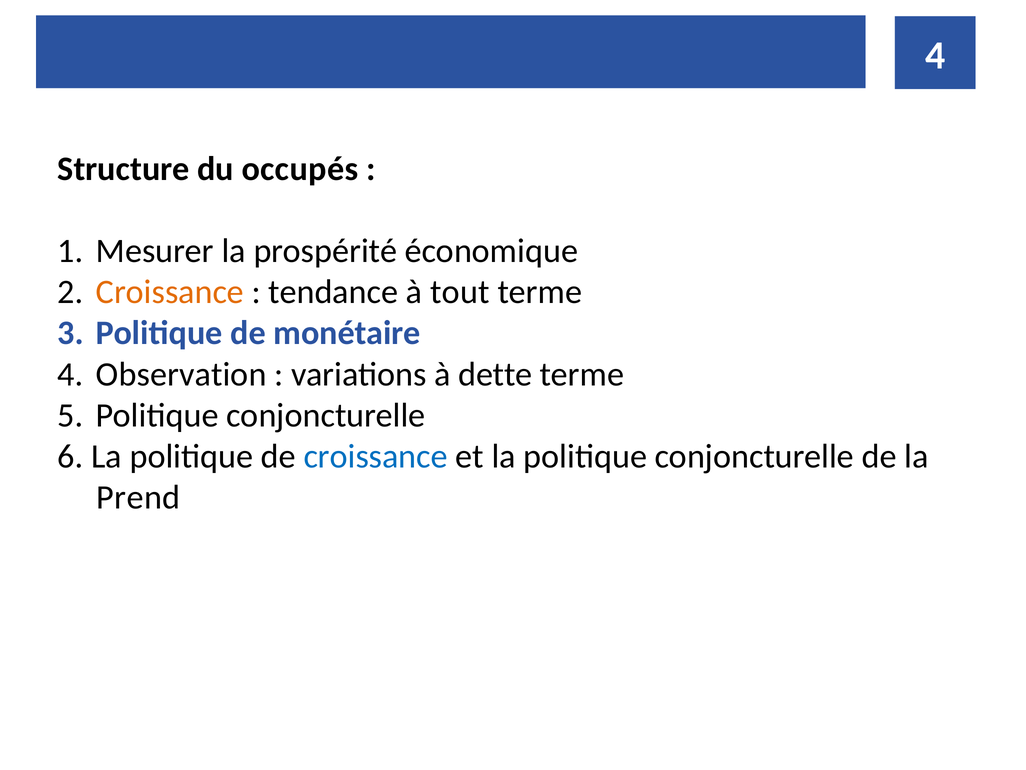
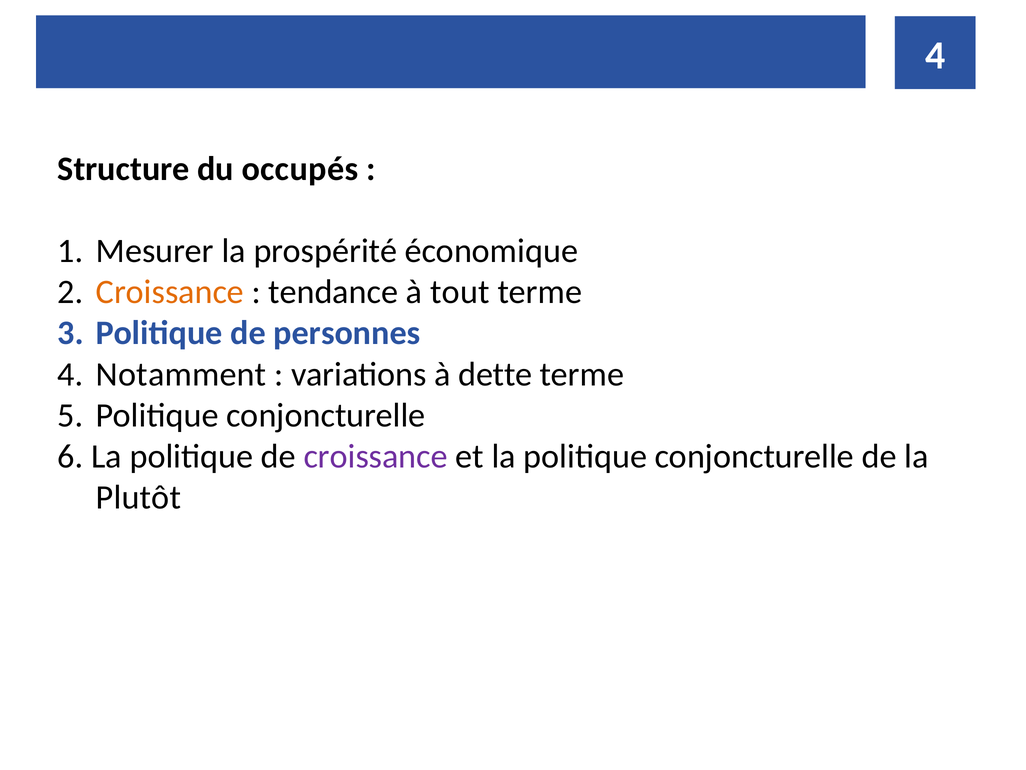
monétaire: monétaire -> personnes (347, 333)
Observation: Observation -> Notamment (181, 374)
croissance colour: blue -> purple (376, 456)
Prend: Prend -> Plutôt (138, 497)
